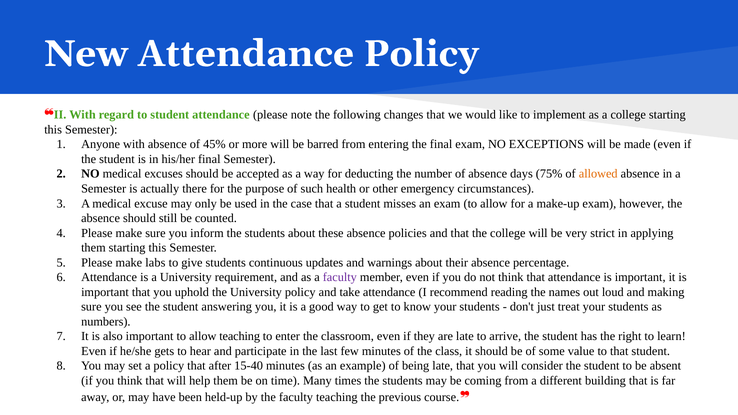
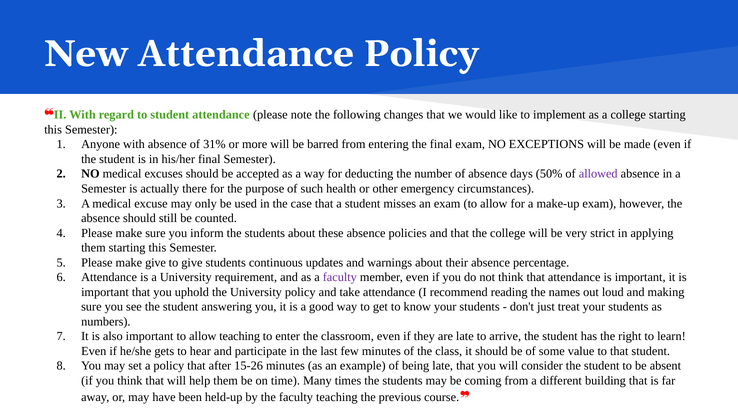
45%: 45% -> 31% (214, 144)
75%: 75% -> 50% (549, 174)
allowed colour: orange -> purple (598, 174)
make labs: labs -> give (156, 263)
15-40: 15-40 -> 15-26 (249, 366)
